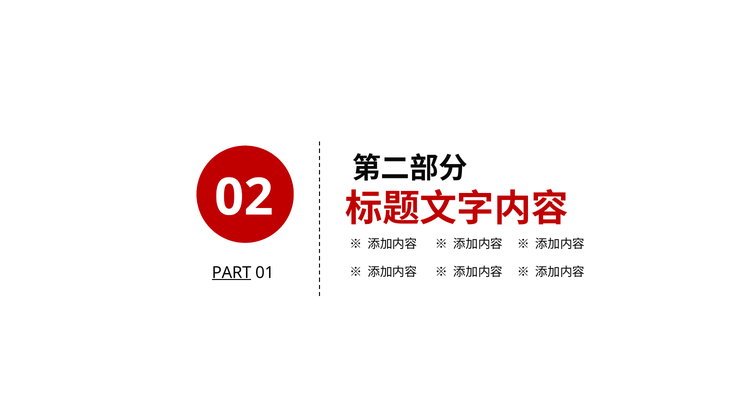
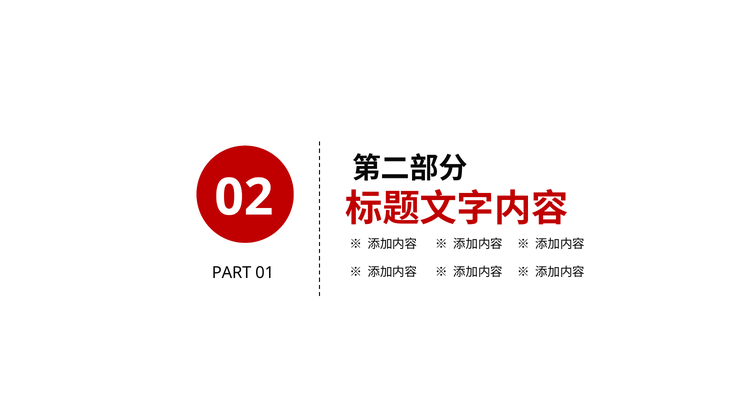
PART underline: present -> none (232, 273)
